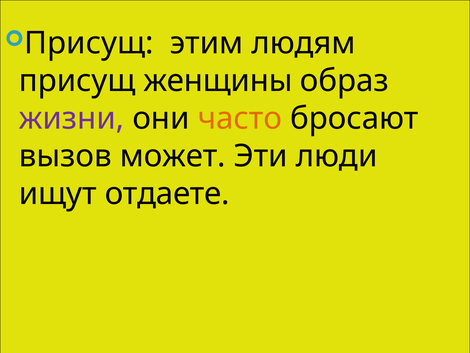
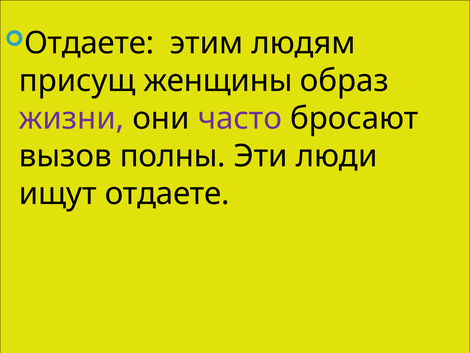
Присущ: Присущ -> Отдаете (89, 43)
часто colour: orange -> purple (240, 118)
может: может -> полны (173, 156)
